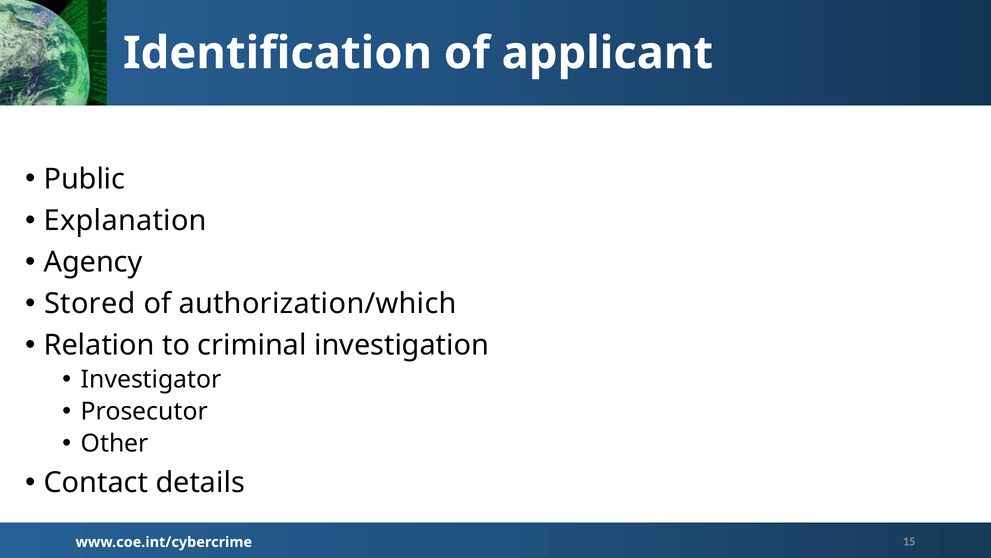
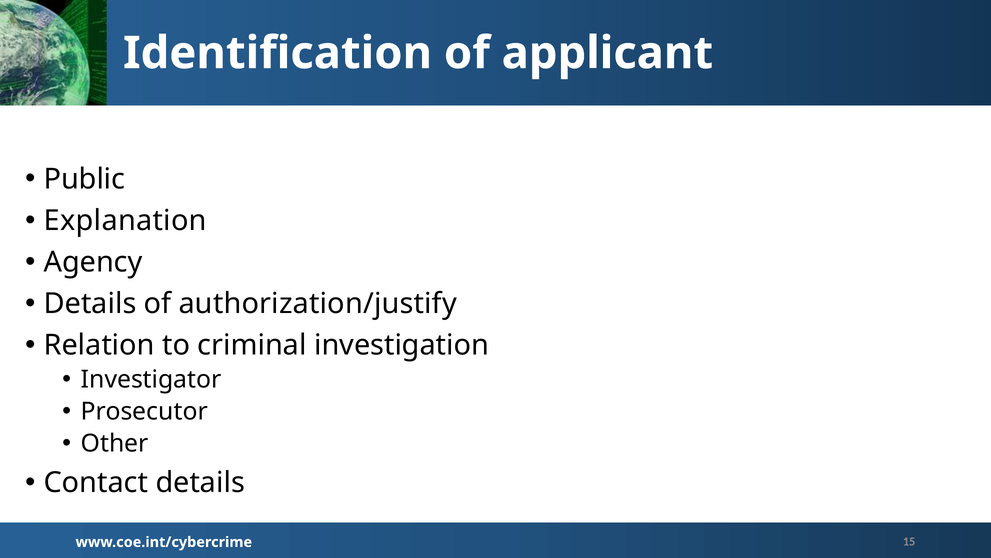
Stored: Stored -> Details (90, 304)
authorization/which: authorization/which -> authorization/justify (318, 304)
